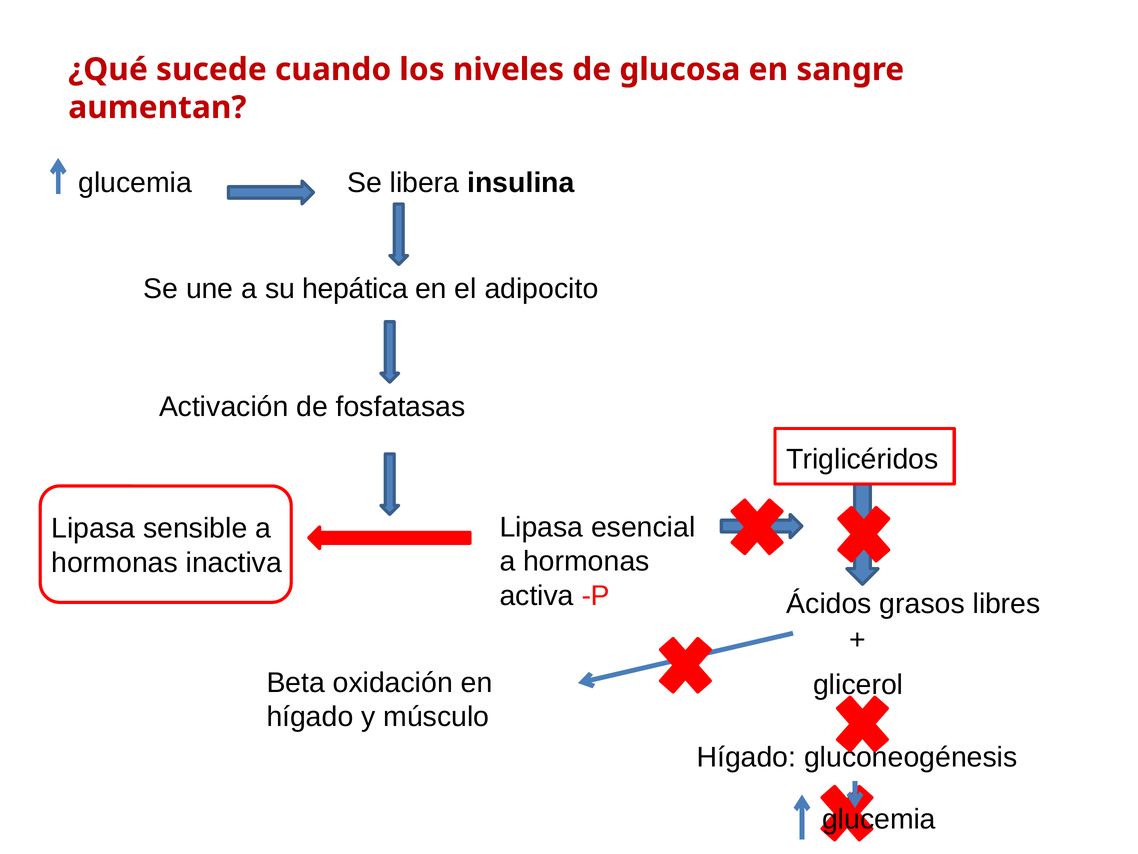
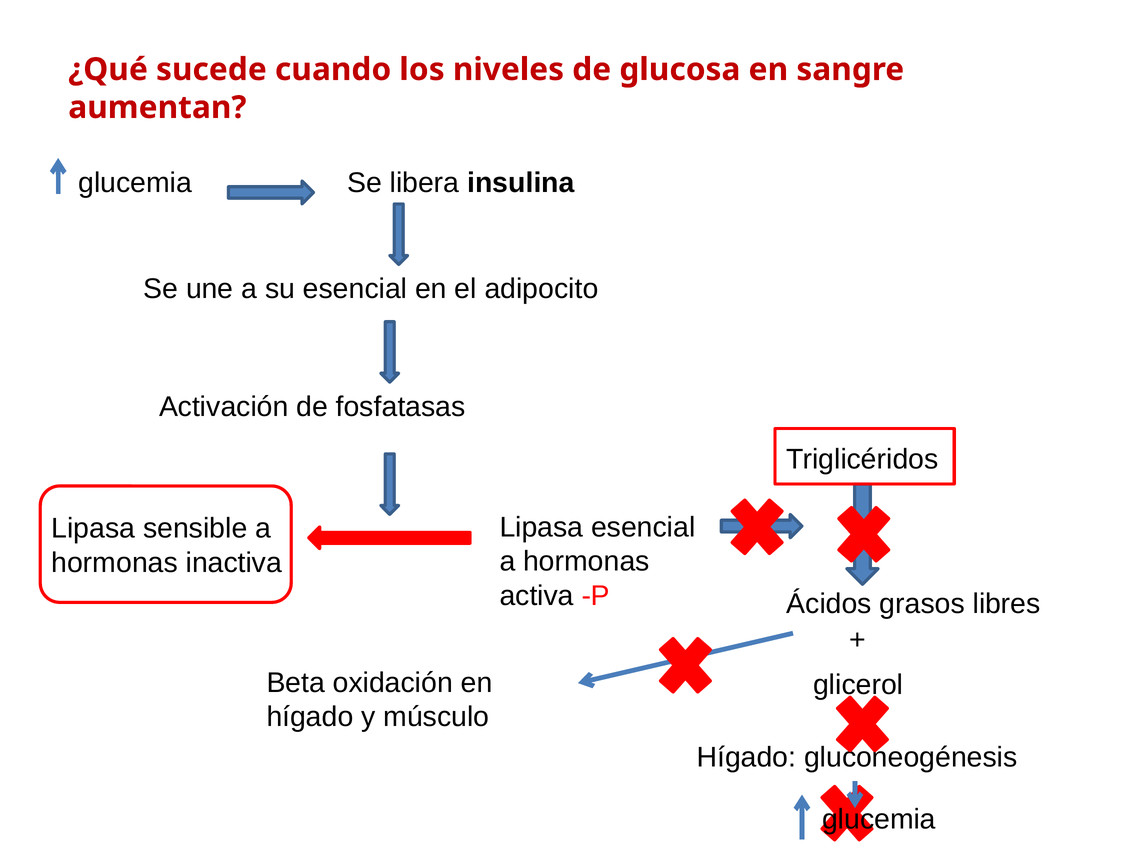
su hepática: hepática -> esencial (355, 289)
